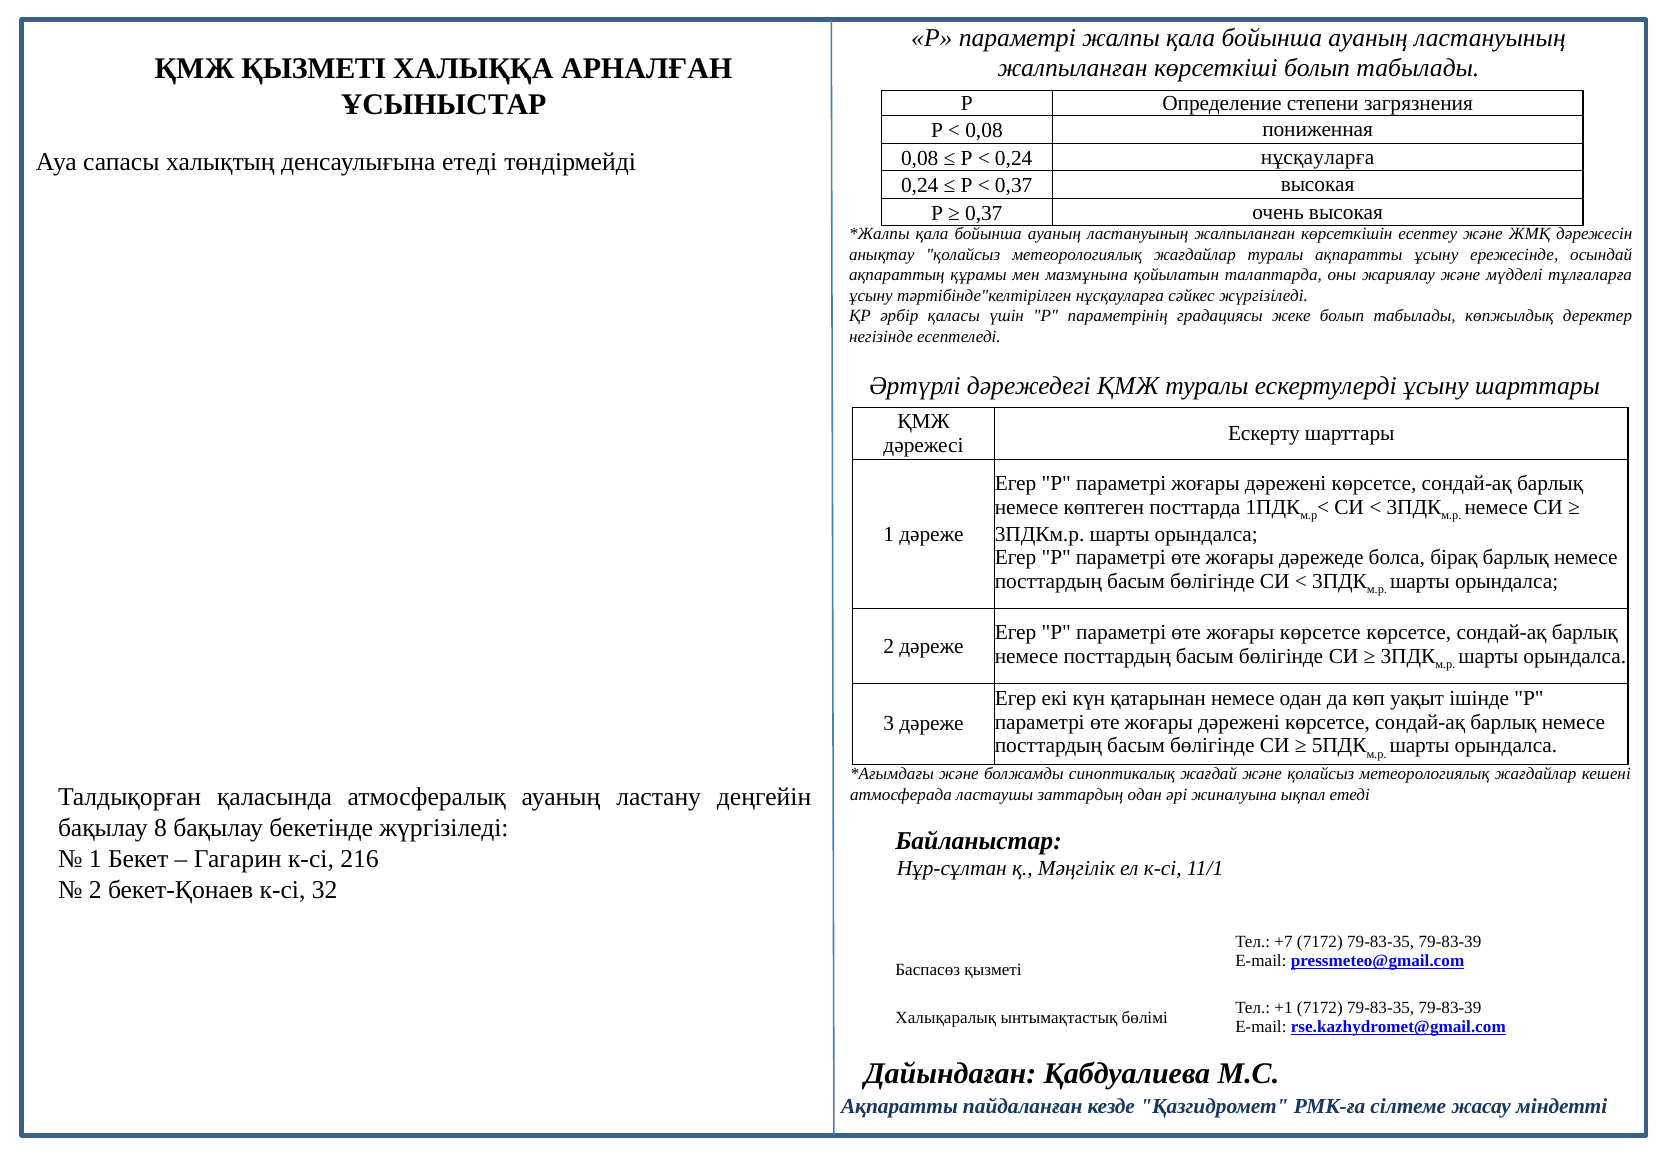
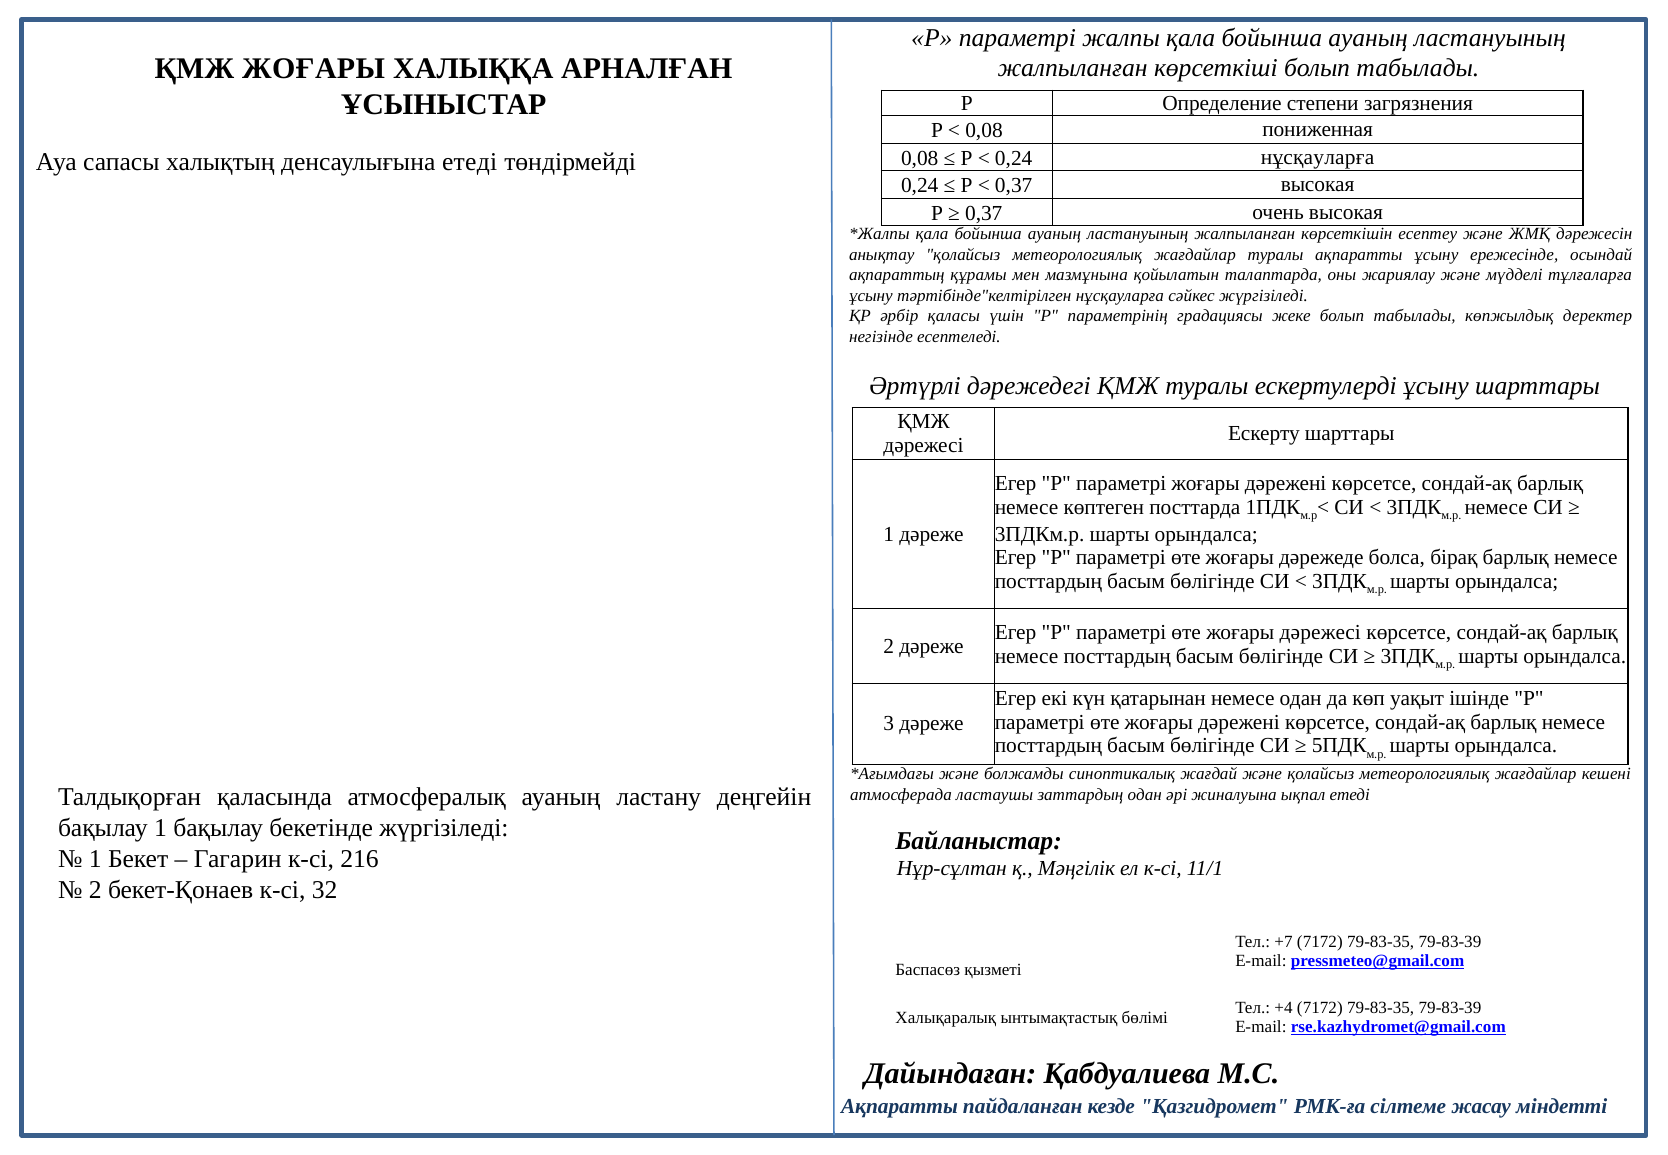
ҚМЖ ҚЫЗМЕТІ: ҚЫЗМЕТІ -> ЖОҒАРЫ (314, 69)
жоғары көрсетсе: көрсетсе -> дәрежесі (1320, 633)
бақылау 8: 8 -> 1 (161, 828)
+1: +1 -> +4 (1284, 1008)
